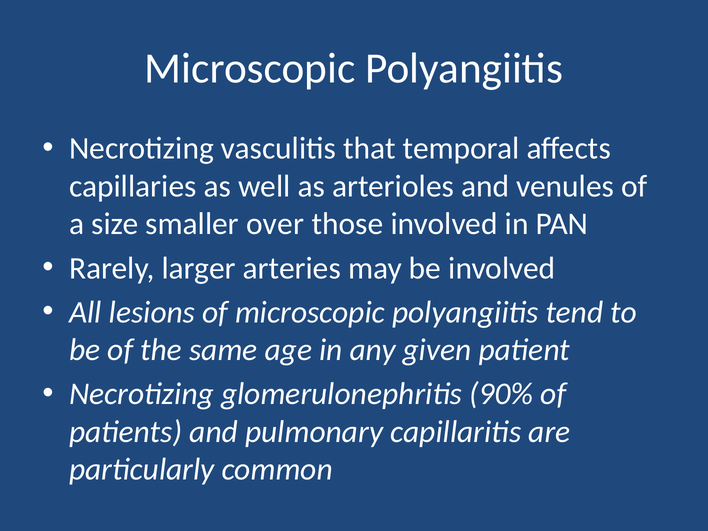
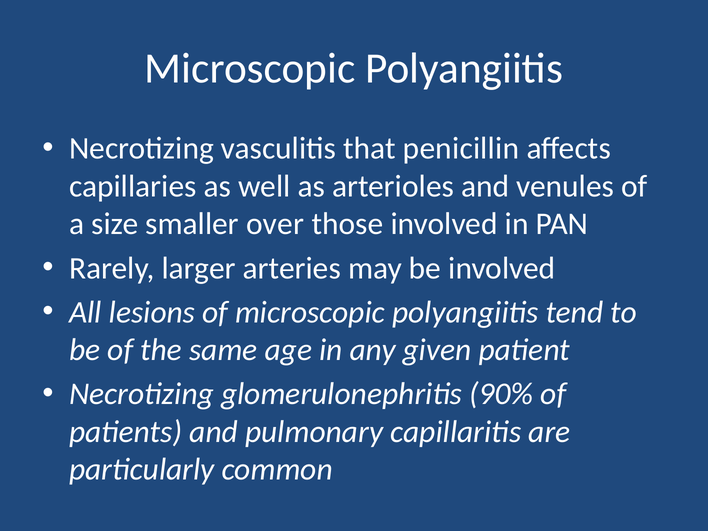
temporal: temporal -> penicillin (461, 149)
